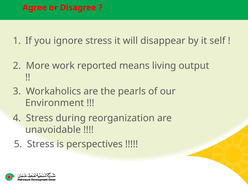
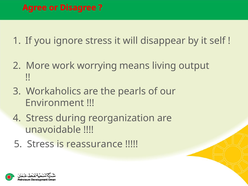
reported: reported -> worrying (97, 66)
perspectives: perspectives -> reassurance (94, 144)
